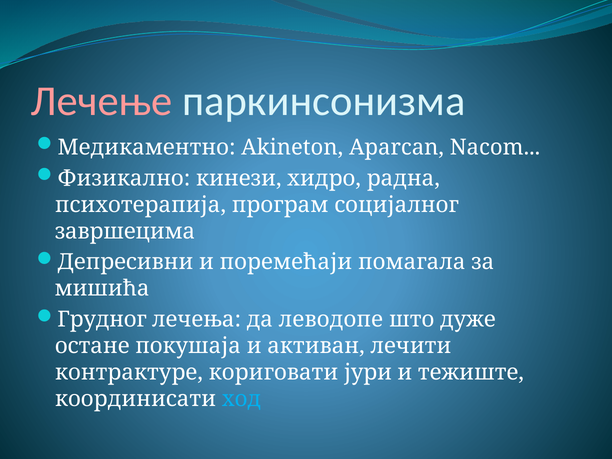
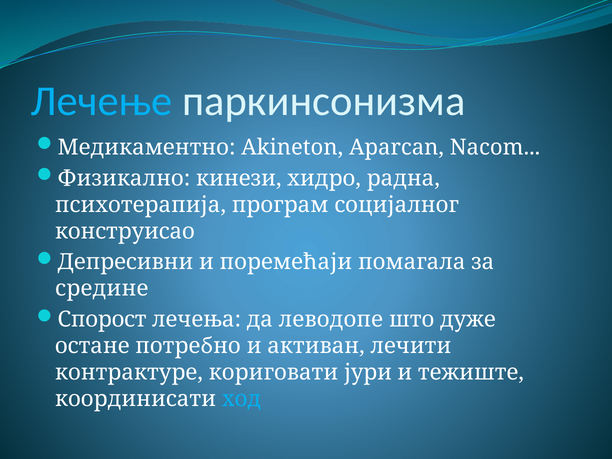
Лечење colour: pink -> light blue (102, 101)
завршецима: завршецима -> конструисао (125, 231)
мишића: мишића -> средине (102, 289)
Грудног: Грудног -> Спорост (102, 320)
покушаја: покушаја -> потребно (188, 346)
